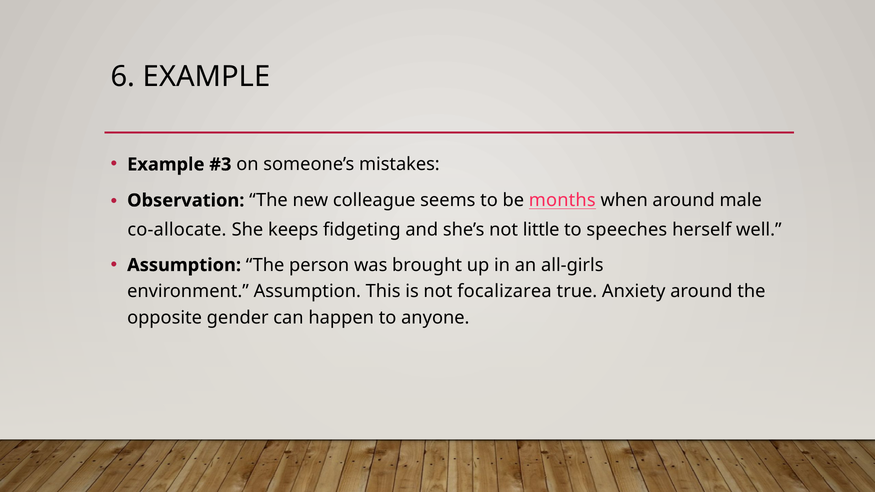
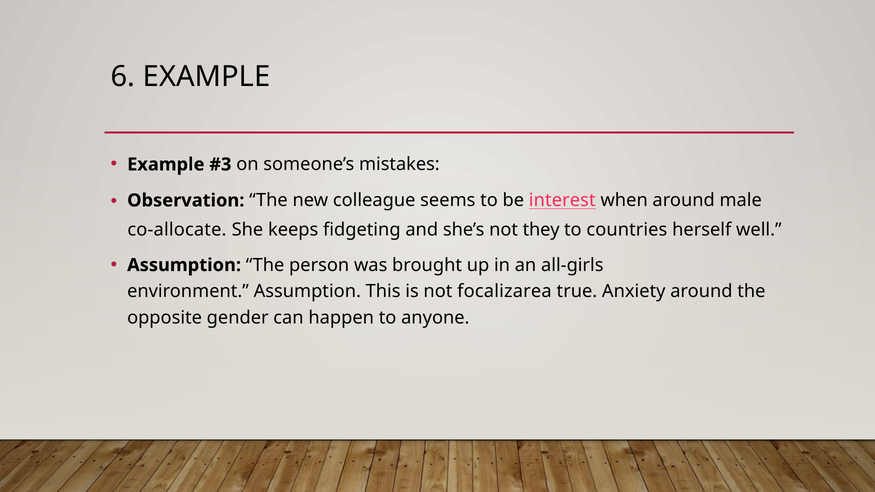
months: months -> interest (562, 201)
little: little -> they (541, 230)
speeches: speeches -> countries (627, 230)
